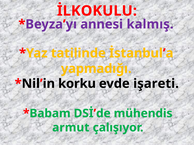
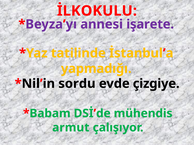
kalmış: kalmış -> işarete (150, 24)
korku: korku -> sordu (77, 84)
işareti: işareti -> çizgiye (156, 84)
